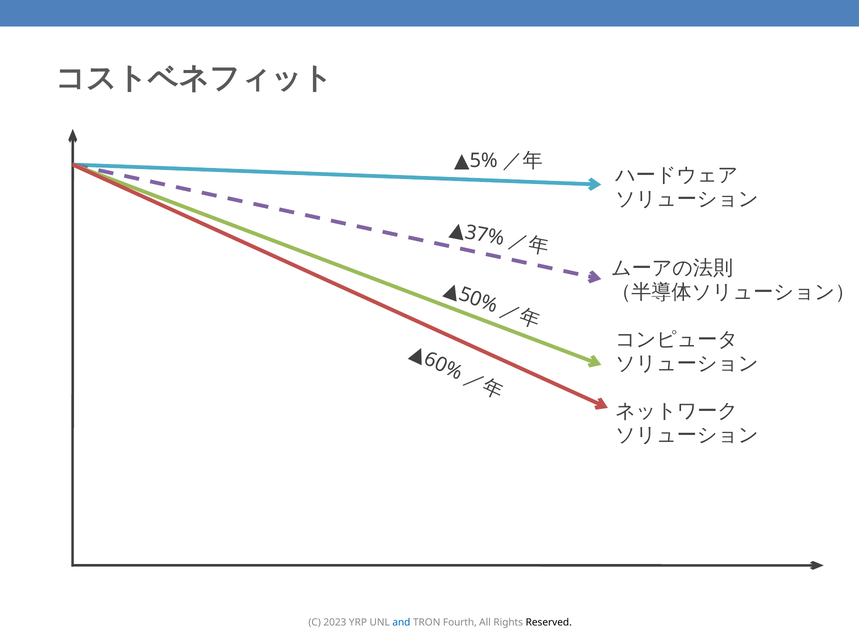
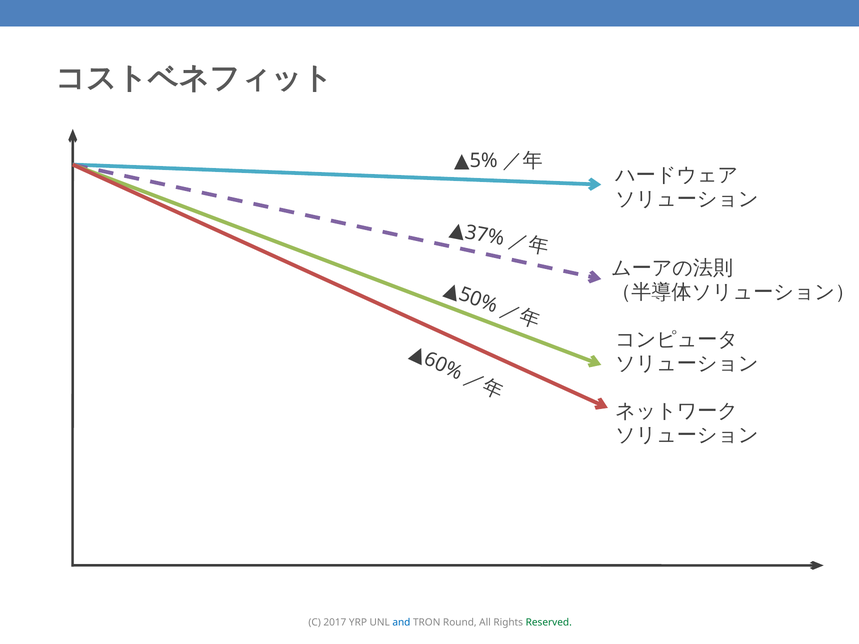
2023: 2023 -> 2017 (335, 623)
Fourth: Fourth -> Round (460, 623)
Reserved colour: black -> green (549, 623)
